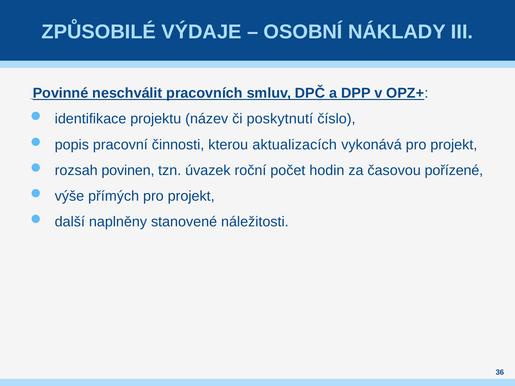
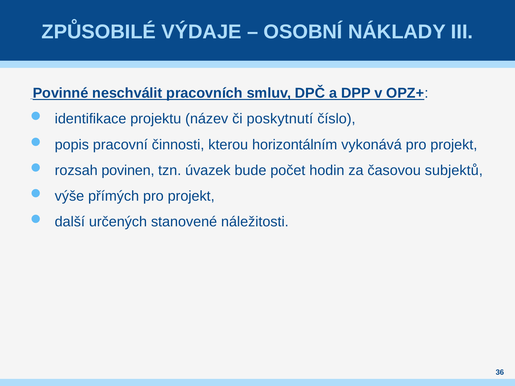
aktualizacích: aktualizacích -> horizontálním (295, 145)
roční: roční -> bude (250, 171)
pořízené: pořízené -> subjektů (454, 171)
naplněny: naplněny -> určených (118, 222)
